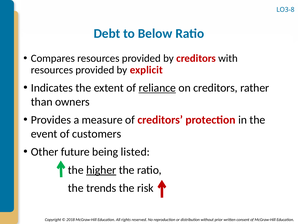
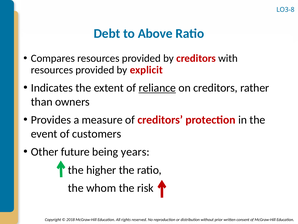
Below: Below -> Above (155, 33)
listed: listed -> years (135, 152)
higher underline: present -> none (101, 170)
trends: trends -> whom (101, 188)
